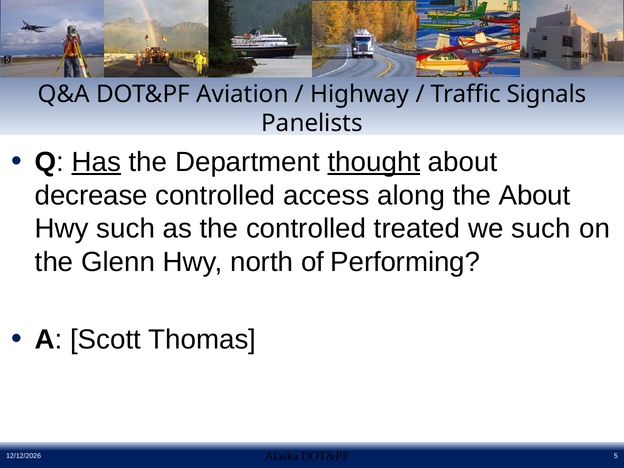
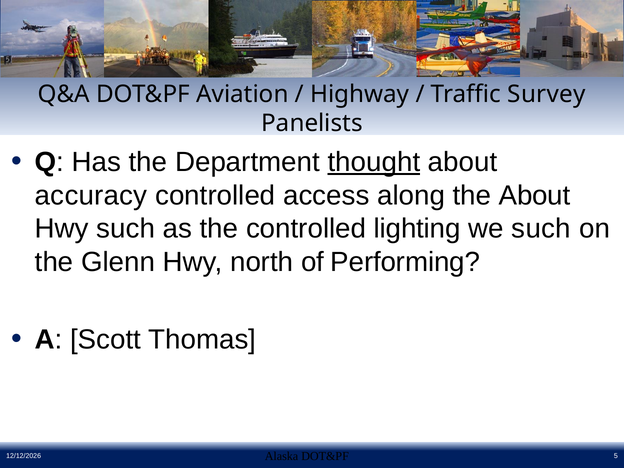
Signals: Signals -> Survey (546, 94)
Has underline: present -> none (96, 162)
decrease: decrease -> accuracy (91, 195)
treated: treated -> lighting (417, 229)
